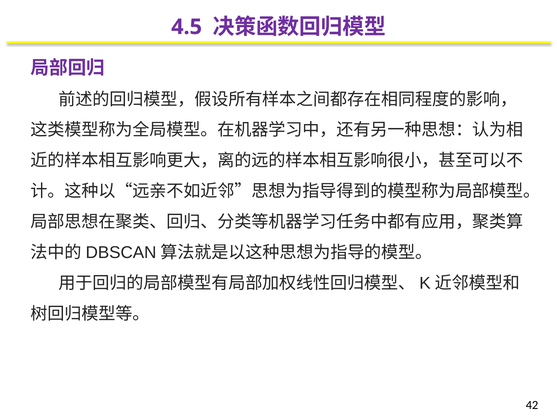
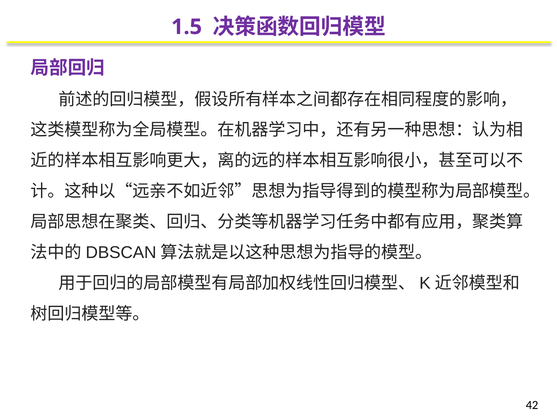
4.5: 4.5 -> 1.5 (187, 27)
